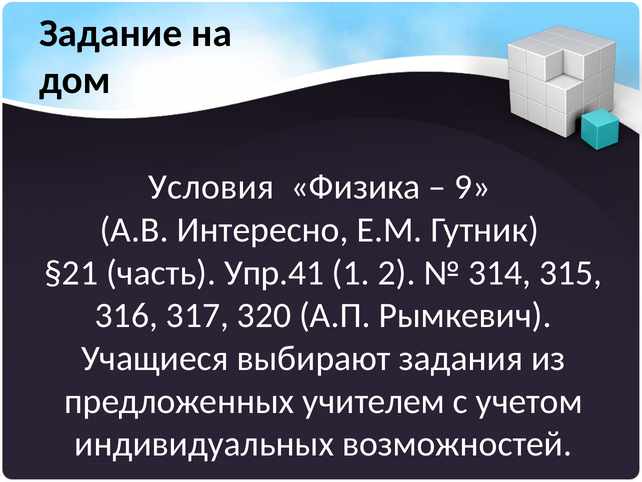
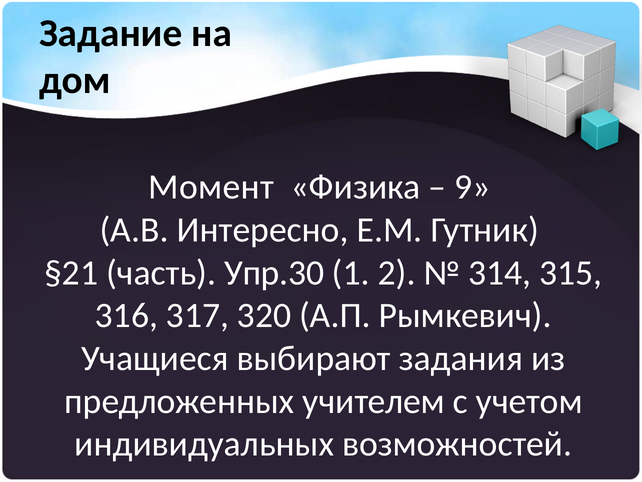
Условия: Условия -> Момент (211, 187)
Упр.41: Упр.41 -> Упр.30 (274, 273)
